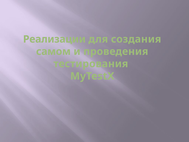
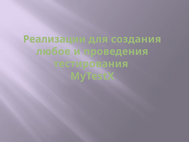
самом: самом -> любое (53, 51)
